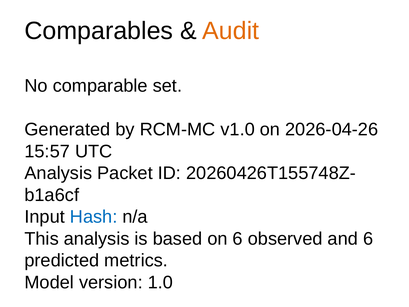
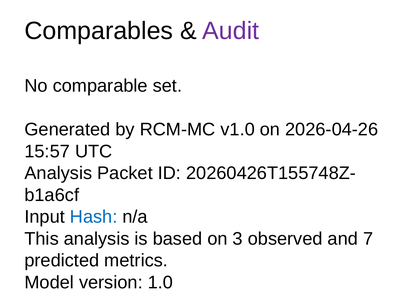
Audit colour: orange -> purple (231, 31)
on 6: 6 -> 3 (238, 238)
and 6: 6 -> 7 (368, 238)
